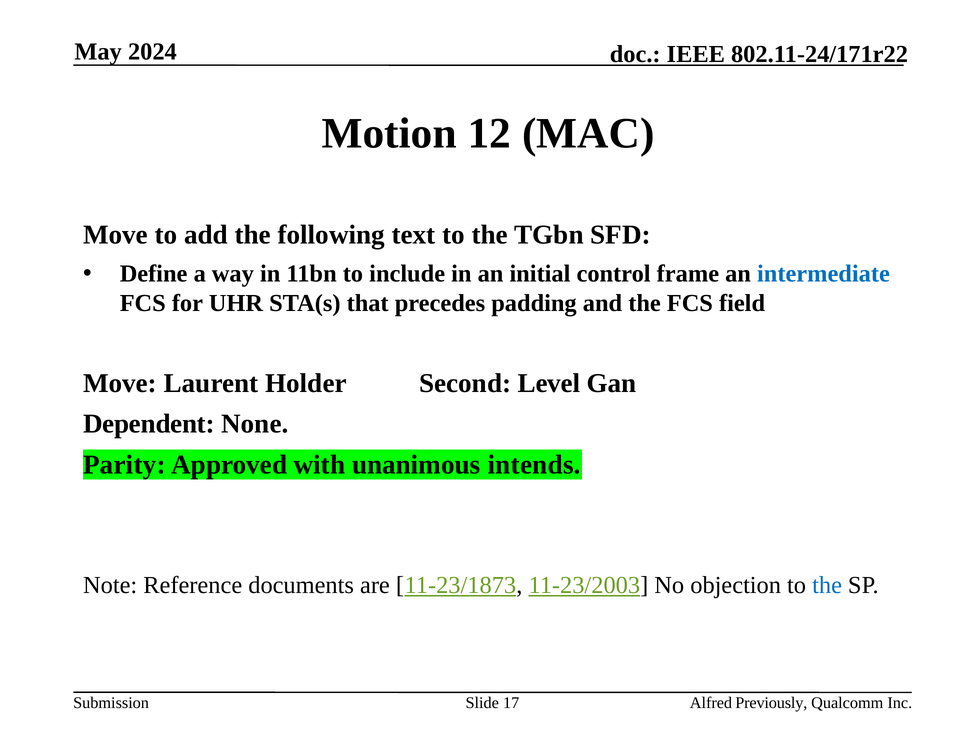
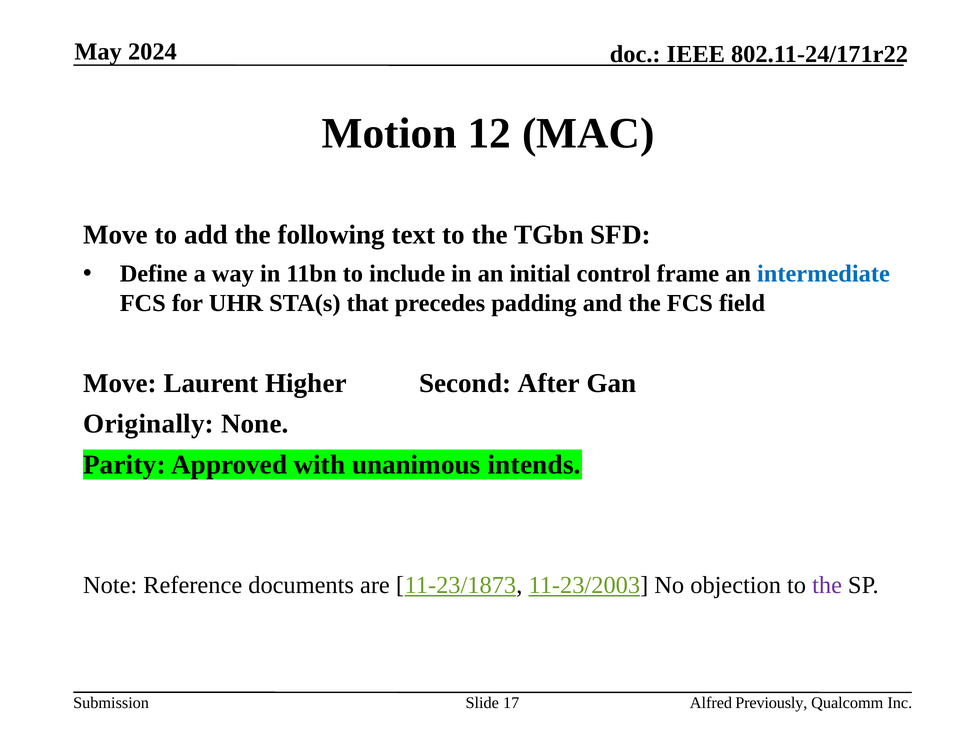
Holder: Holder -> Higher (306, 383)
Level: Level -> After (549, 383)
Dependent: Dependent -> Originally (149, 424)
the colour: blue -> purple (827, 585)
